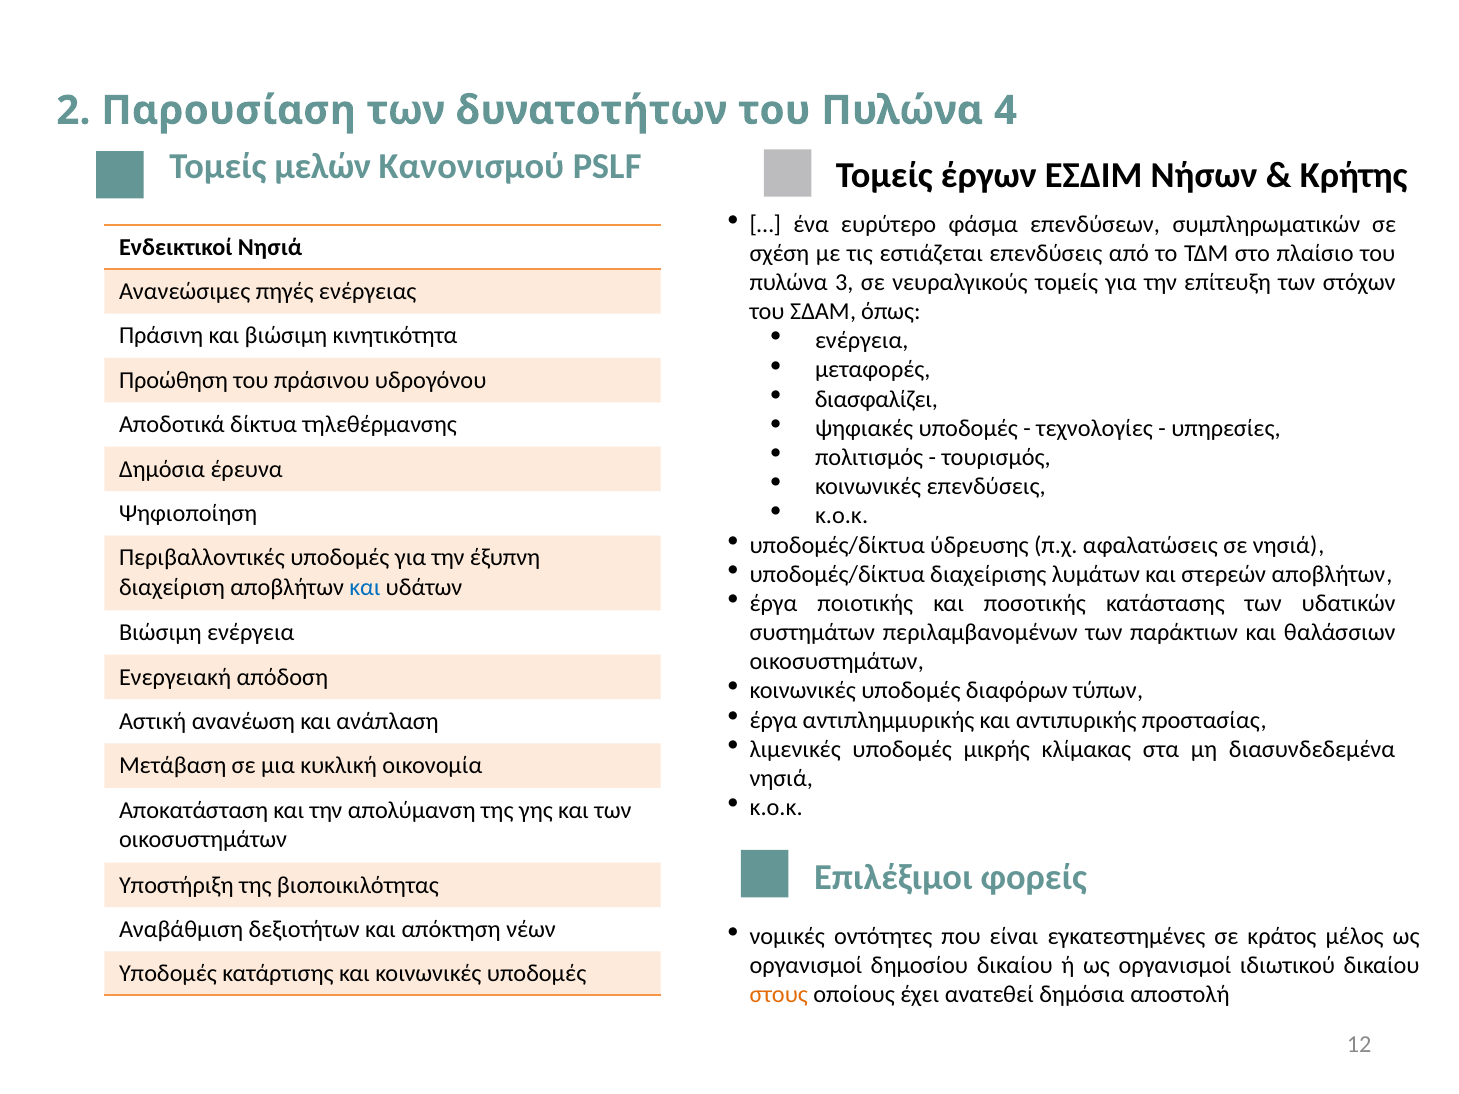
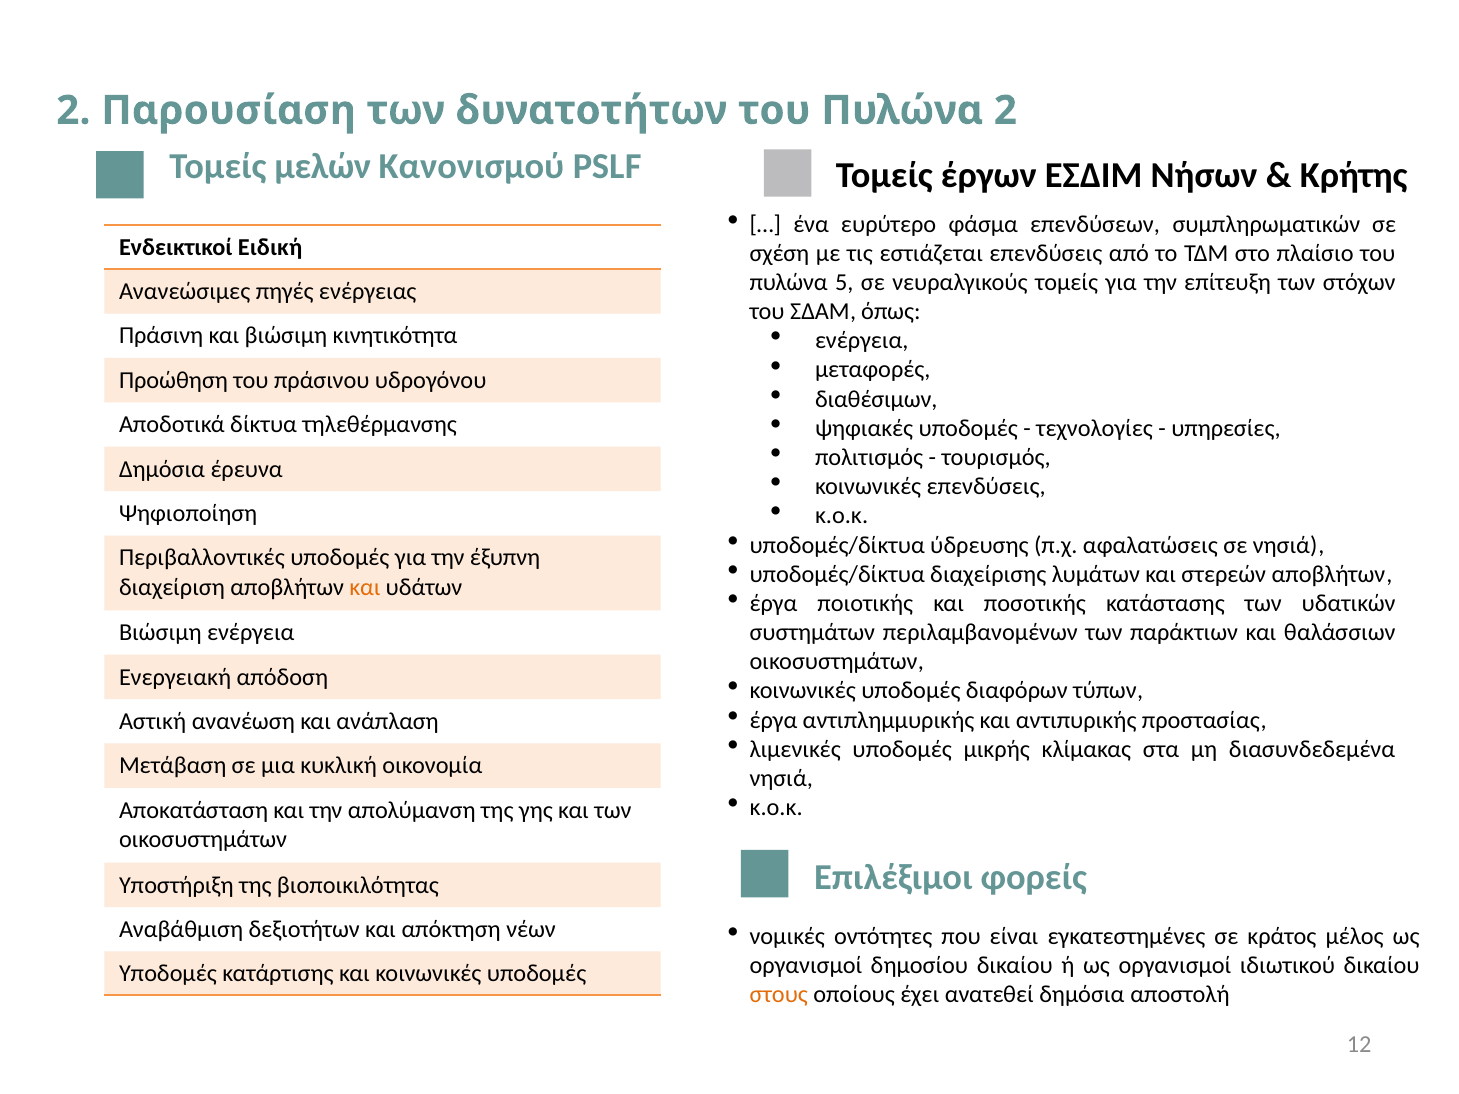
Πυλώνα 4: 4 -> 2 (1005, 111)
Ενδεικτικοί Νησιά: Νησιά -> Ειδική (270, 248)
3: 3 -> 5 (844, 283)
διασφαλίζει: διασφαλίζει -> διαθέσιμων (876, 399)
και colour: blue -> orange (365, 588)
